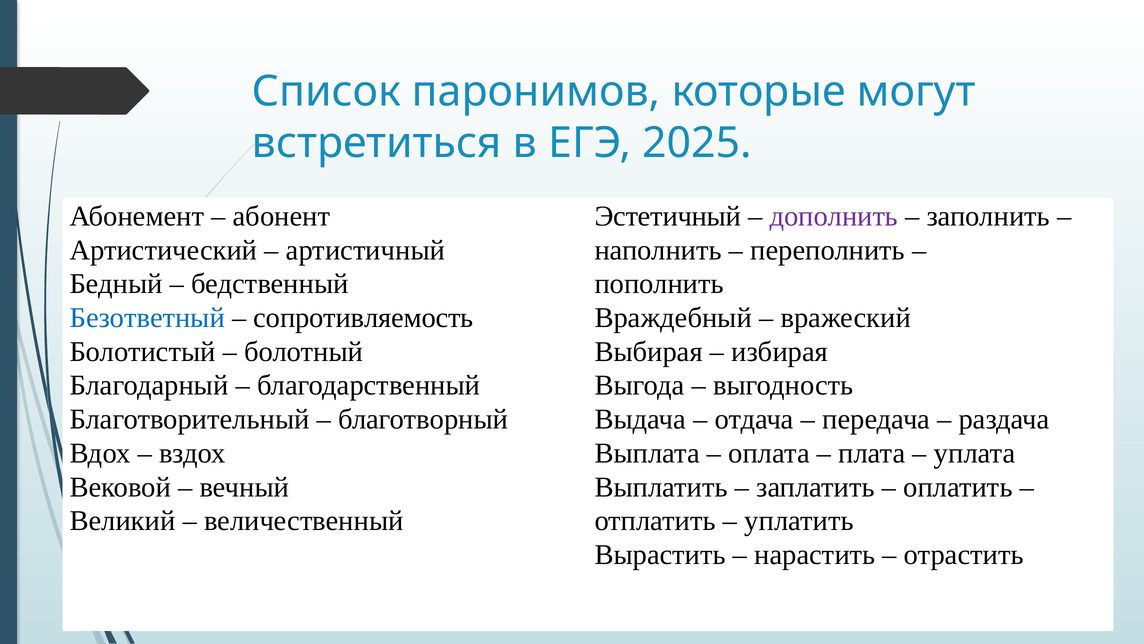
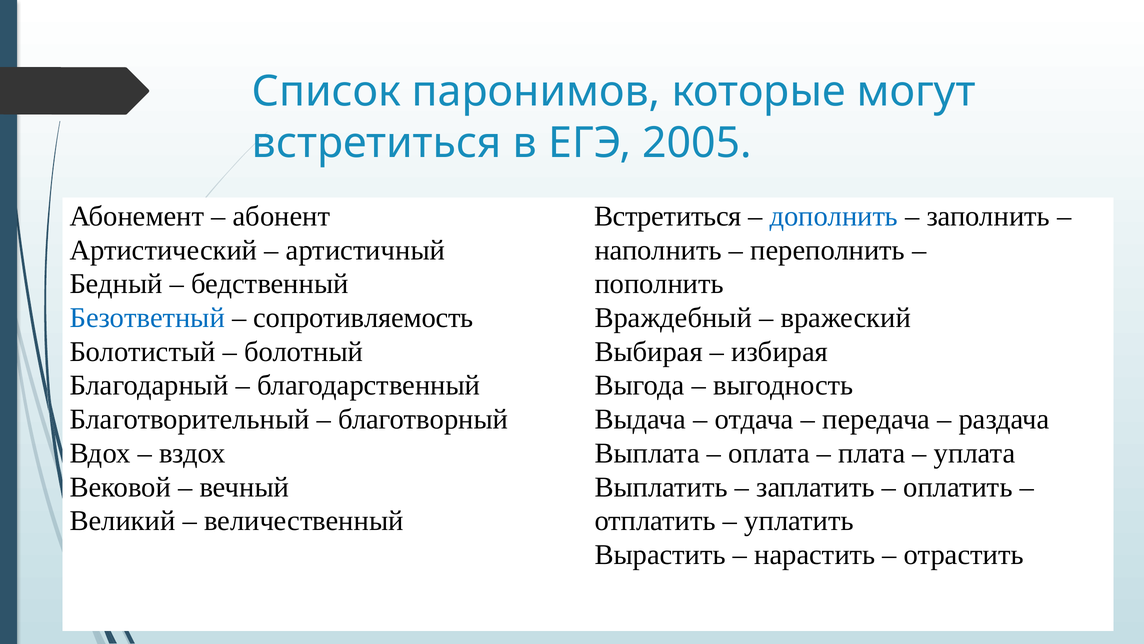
2025: 2025 -> 2005 (697, 143)
Эстетичный: Эстетичный -> Встретиться (668, 216)
дополнить colour: purple -> blue (834, 216)
